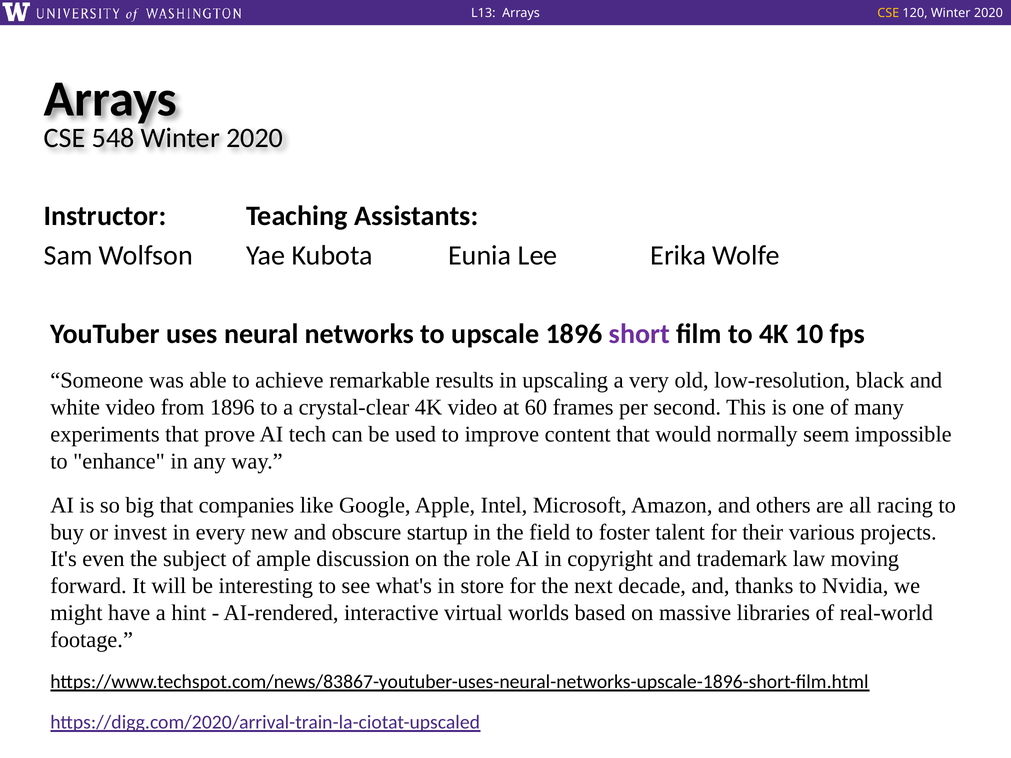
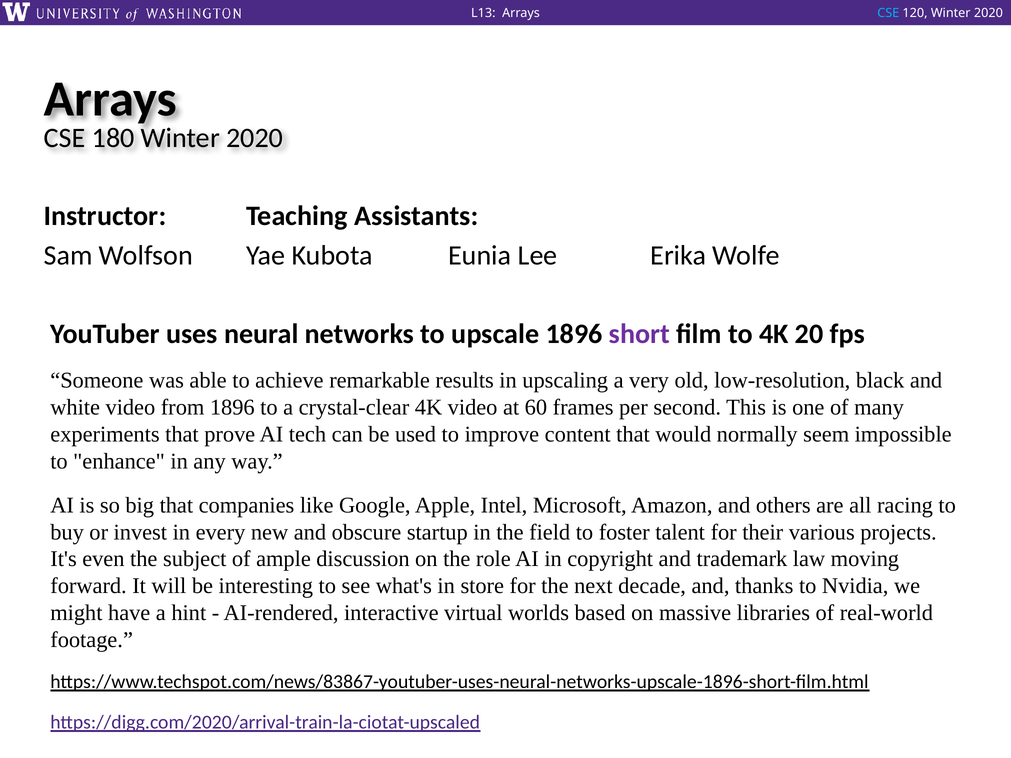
CSE colour: yellow -> light blue (888, 13)
548: 548 -> 180 (113, 138)
10: 10 -> 20 (809, 334)
